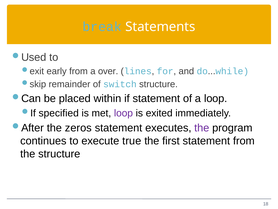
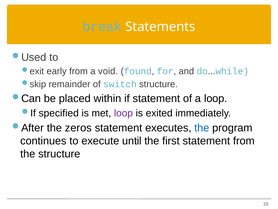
over: over -> void (108, 71)
lines: lines -> found (138, 71)
the colour: purple -> blue (202, 128)
true: true -> until (132, 141)
